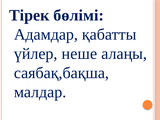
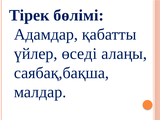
неше: неше -> өседі (79, 54)
